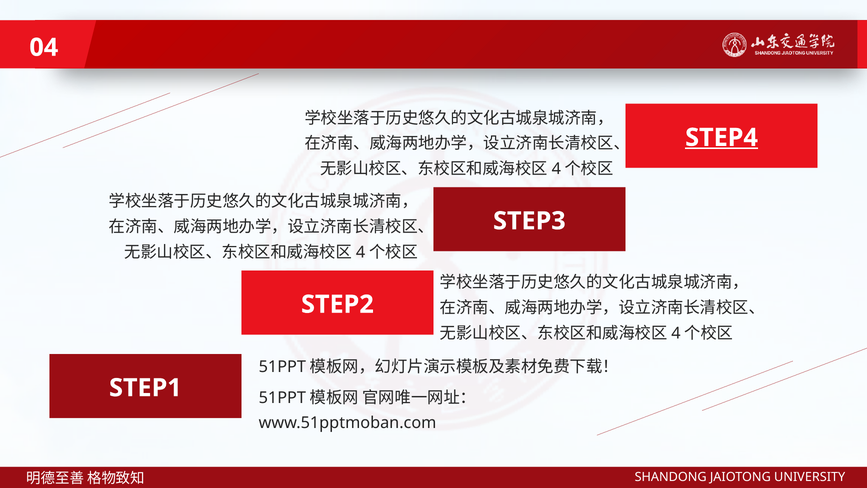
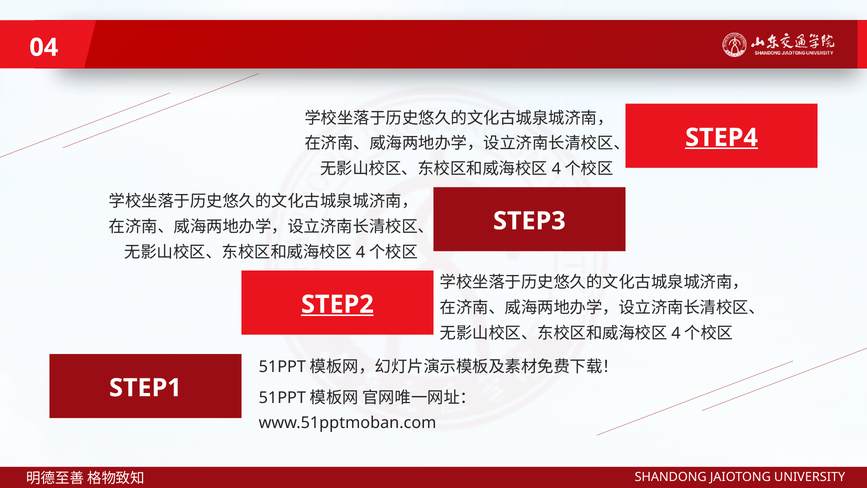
STEP2 underline: none -> present (337, 304)
